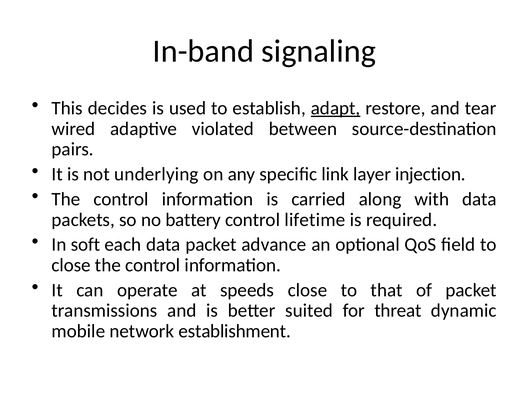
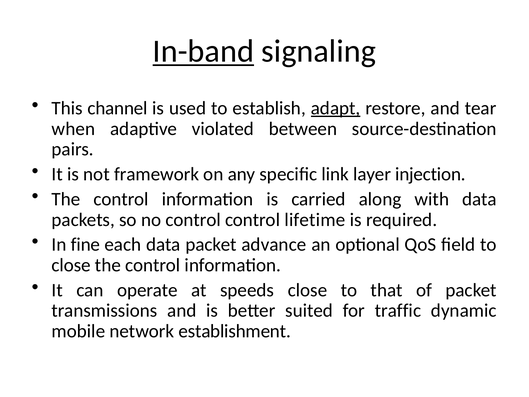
In-band underline: none -> present (203, 51)
decides: decides -> channel (118, 108)
wired: wired -> when (73, 129)
underlying: underlying -> framework (157, 174)
no battery: battery -> control (193, 220)
soft: soft -> fine (86, 244)
threat: threat -> traffic (398, 310)
